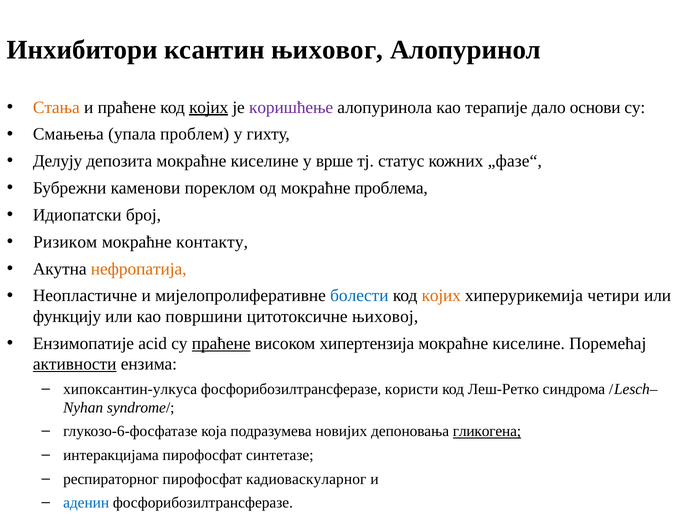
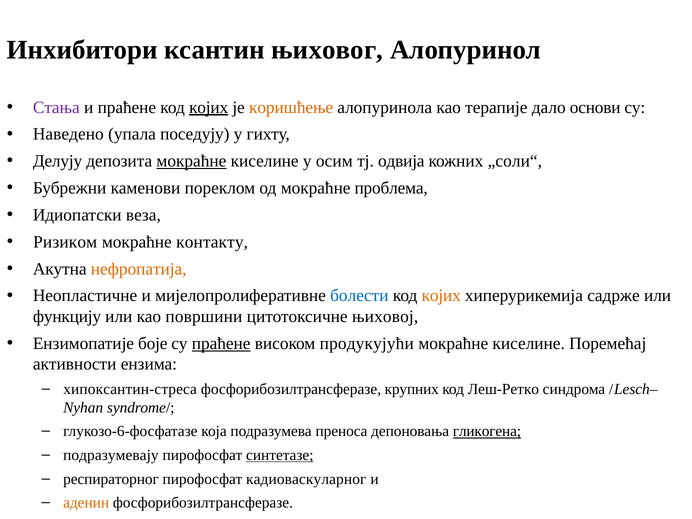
Стања colour: orange -> purple (56, 107)
коришћење colour: purple -> orange (291, 107)
Смањења: Смањења -> Наведено (68, 134)
проблем: проблем -> поседују (195, 134)
мокраћне underline: none -> present (191, 161)
врше: врше -> осим (334, 161)
статус: статус -> одвија (401, 161)
„фазе“: „фазе“ -> „соли“ (515, 161)
број: број -> веза (143, 215)
четири: четири -> садрже (613, 296)
acid: acid -> боје (153, 343)
хипертензија: хипертензија -> продукујући (367, 343)
активности underline: present -> none (75, 364)
хипоксантин-улкуса: хипоксантин-улкуса -> хипоксантин-стреса (130, 389)
користи: користи -> крупних (412, 389)
новијих: новијих -> преноса (341, 431)
интеракцијама: интеракцијама -> подразумевају (111, 455)
синтетазе underline: none -> present (280, 455)
аденин colour: blue -> orange (86, 503)
